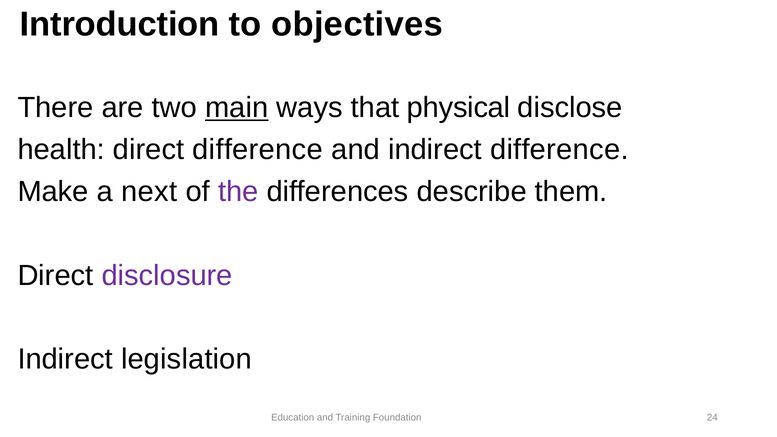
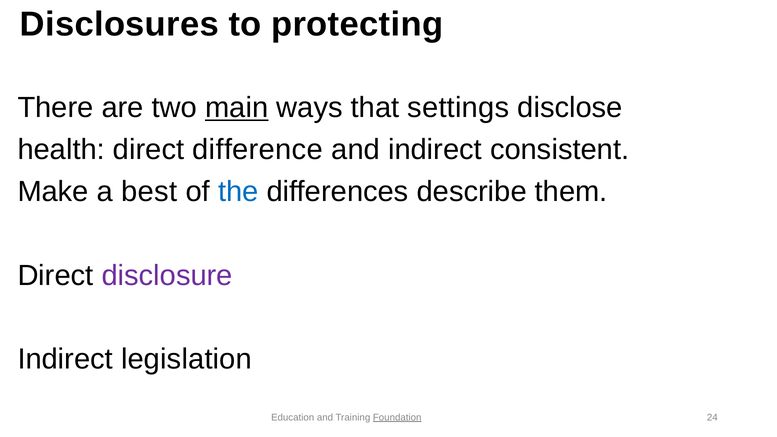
Introduction: Introduction -> Disclosures (119, 25)
objectives: objectives -> protecting (357, 25)
physical: physical -> settings (458, 108)
indirect difference: difference -> consistent (560, 150)
next: next -> best (149, 192)
the colour: purple -> blue (238, 192)
Foundation underline: none -> present (397, 417)
